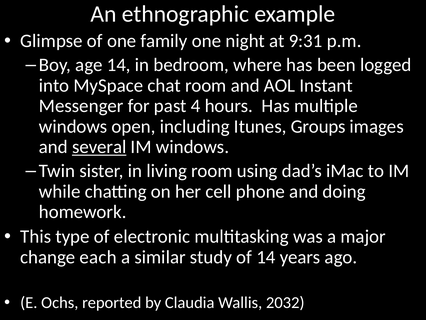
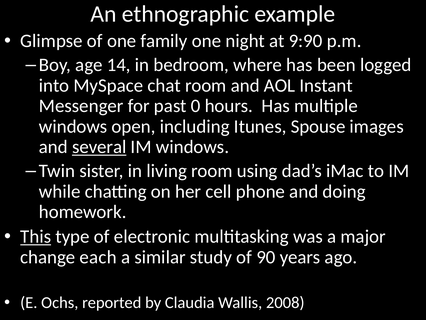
9:31: 9:31 -> 9:90 (306, 41)
4: 4 -> 0 (196, 106)
Groups: Groups -> Spouse (318, 126)
This underline: none -> present (36, 236)
of 14: 14 -> 90 (266, 257)
2032: 2032 -> 2008 (285, 302)
